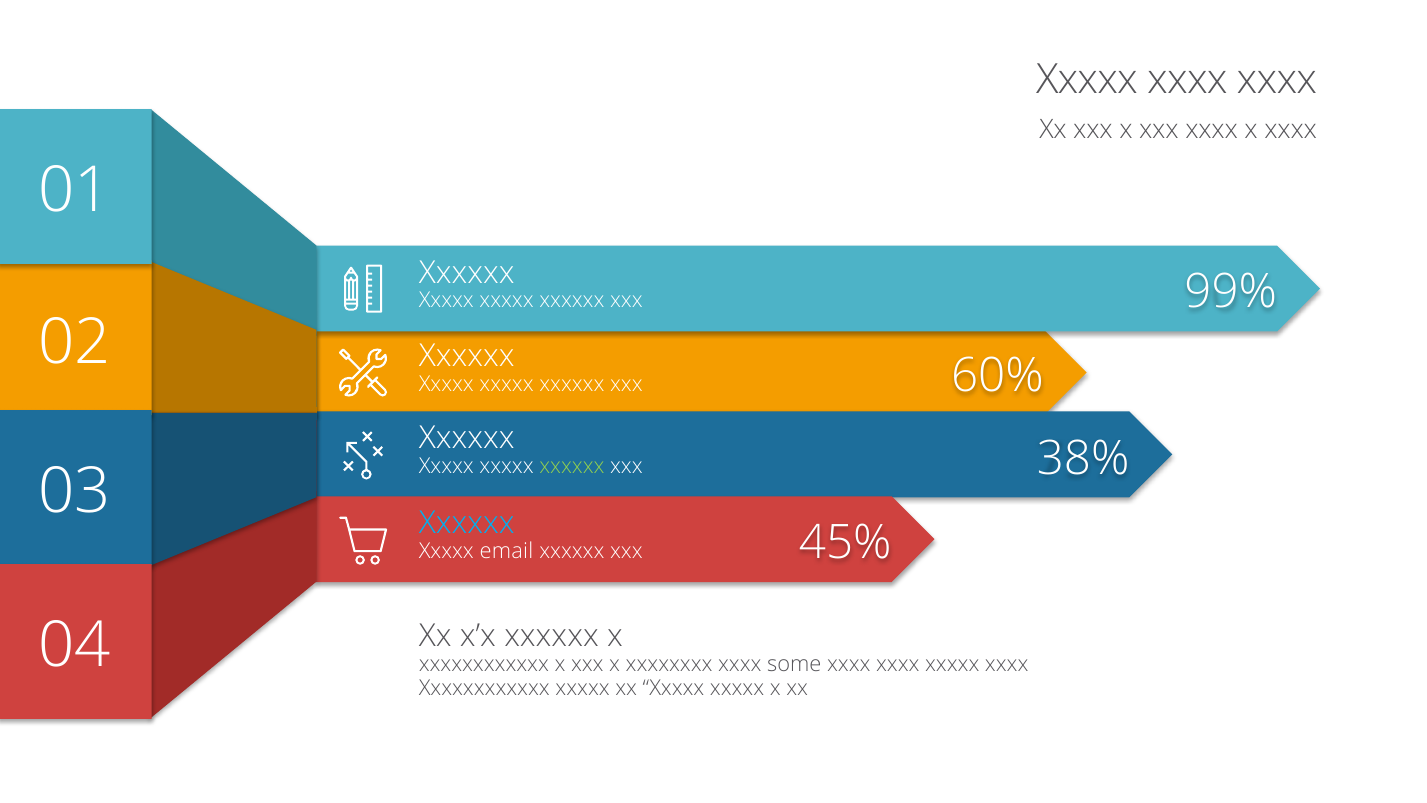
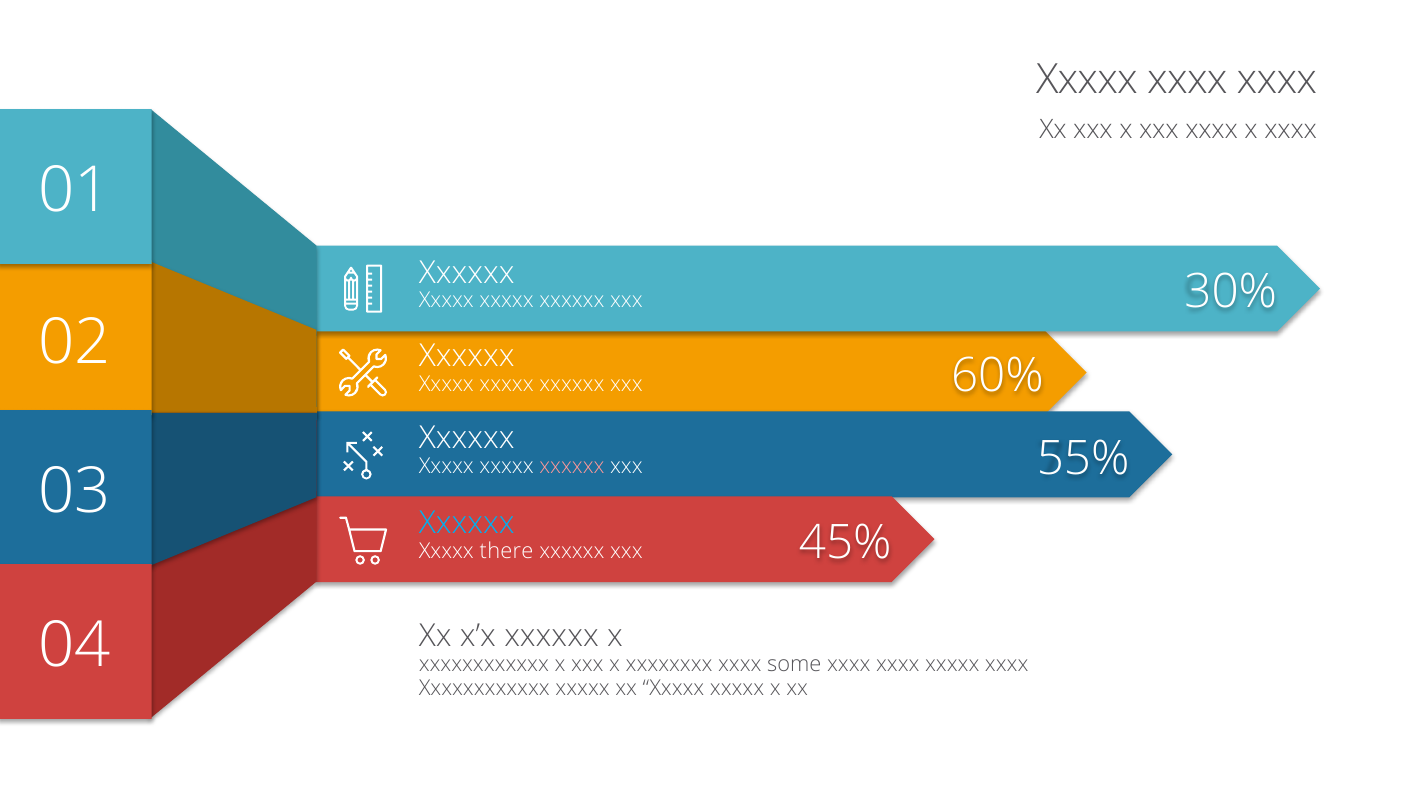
99%: 99% -> 30% (1231, 292)
38%: 38% -> 55% (1083, 458)
xxxxxx colour: light green -> pink (572, 466)
email: email -> there (506, 551)
